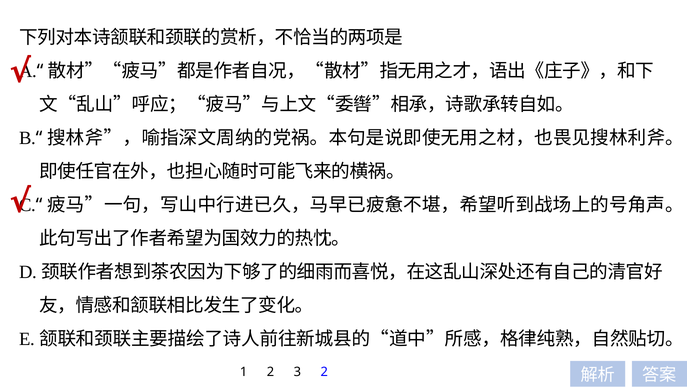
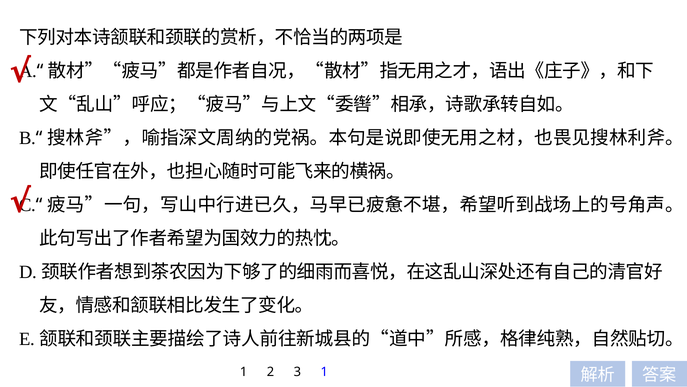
3 2: 2 -> 1 (324, 371)
